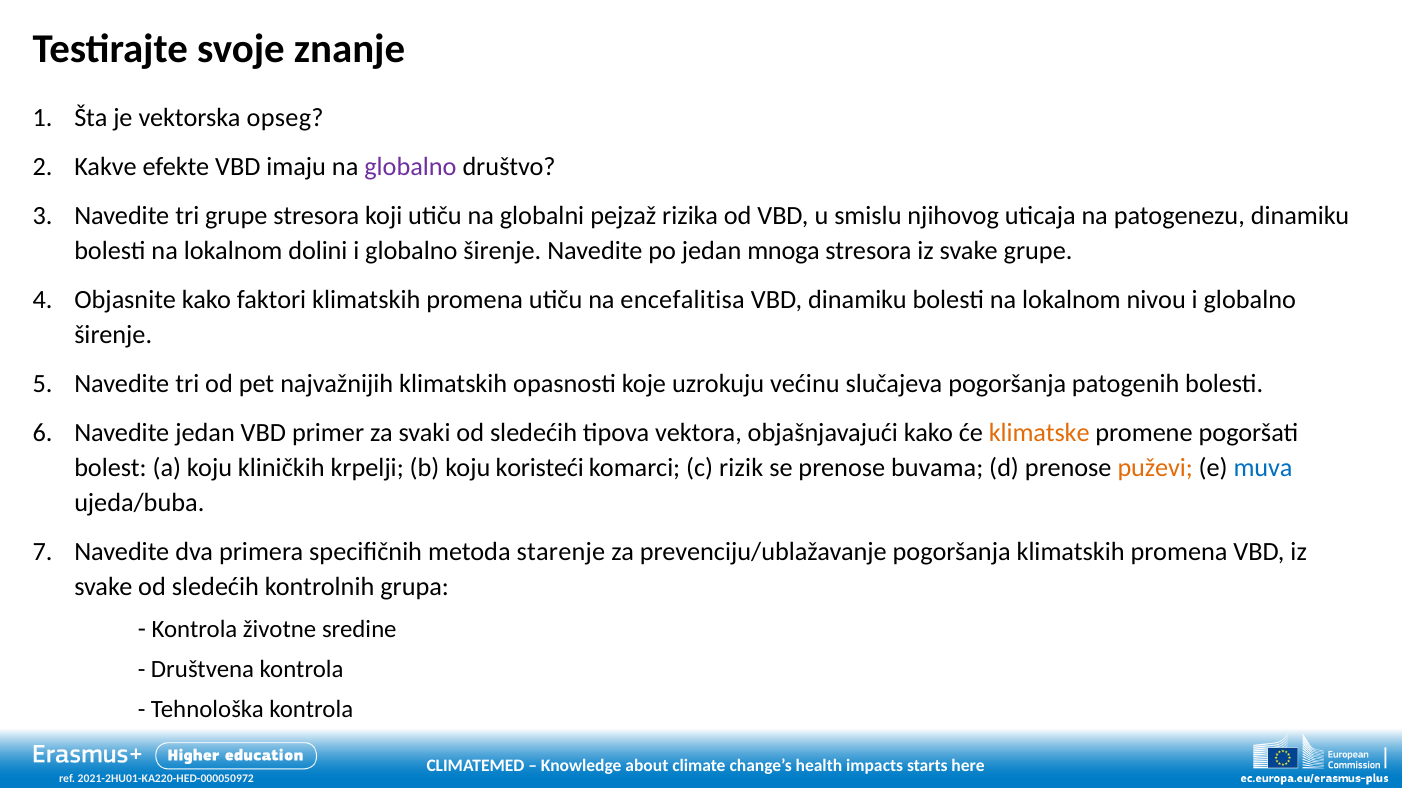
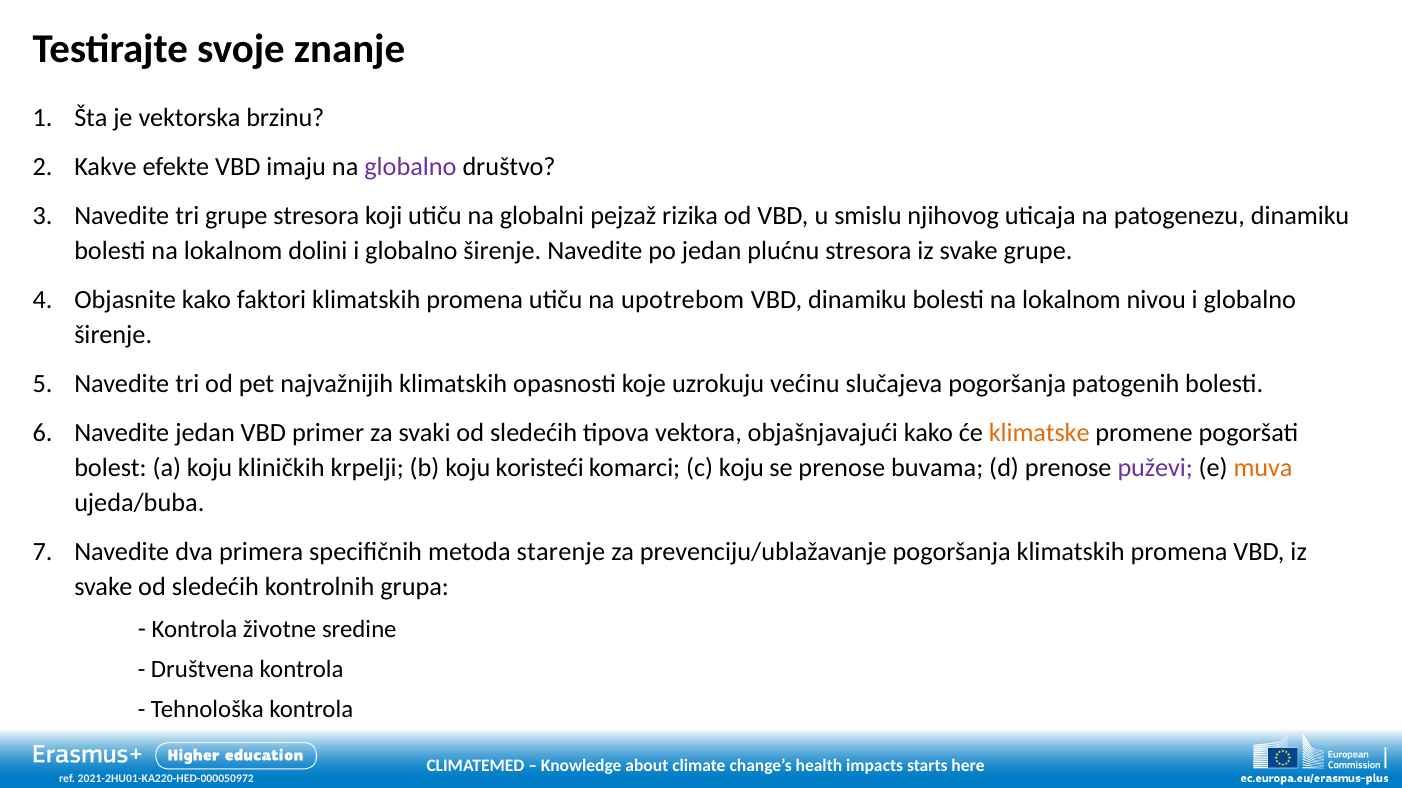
opseg: opseg -> brzinu (285, 118)
mnoga: mnoga -> plućnu (783, 251)
encefalitisa: encefalitisa -> upotrebom (683, 300)
c rizik: rizik -> koju (741, 468)
puževi colour: orange -> purple (1155, 468)
muva colour: blue -> orange (1263, 468)
